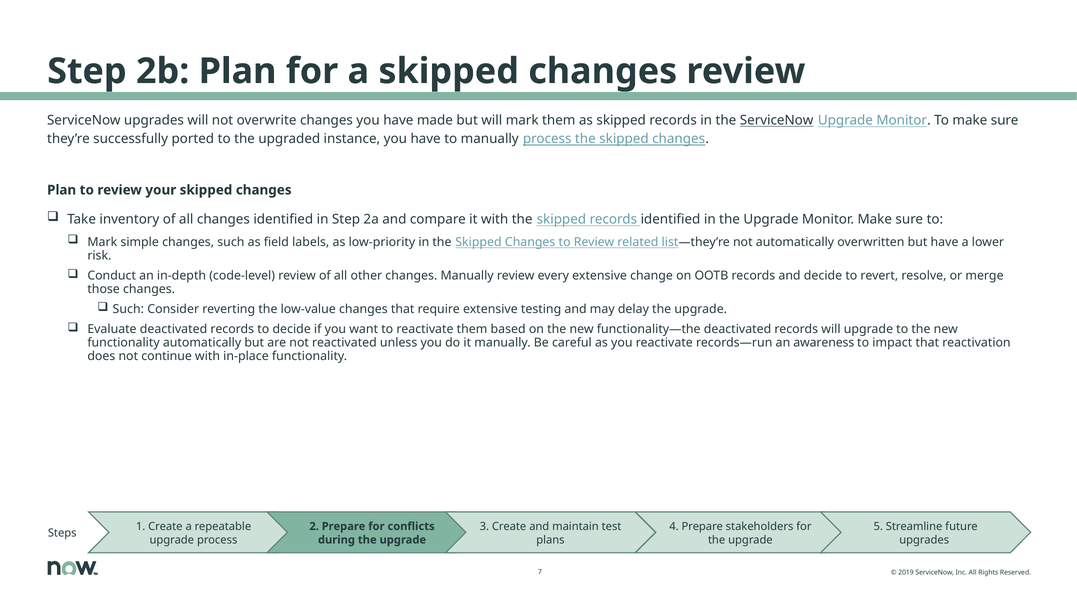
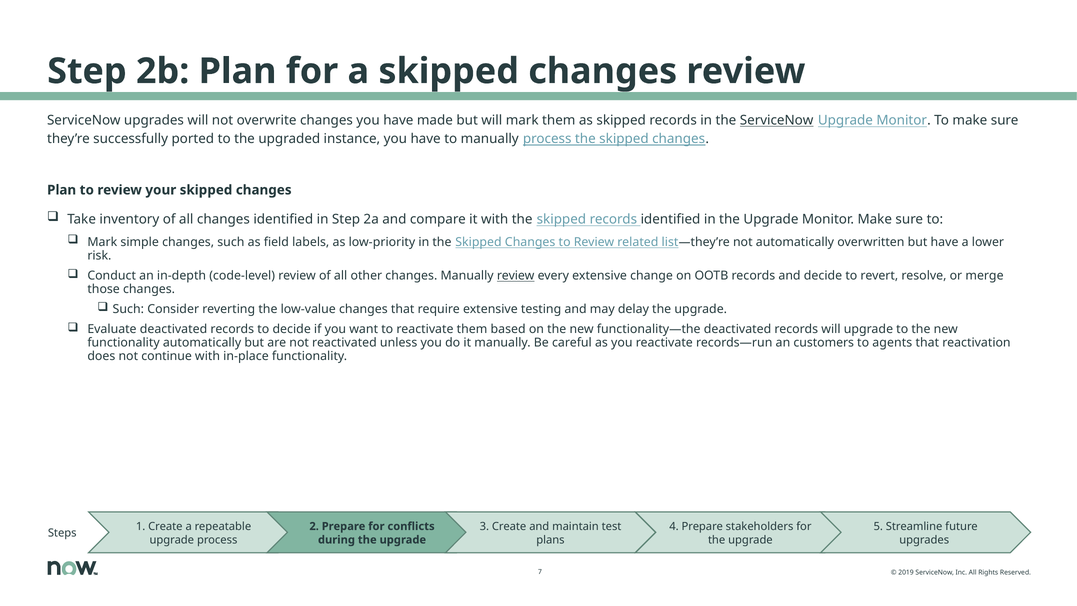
review underline: none -> present (516, 276)
awareness: awareness -> customers (824, 343)
impact: impact -> agents (892, 343)
